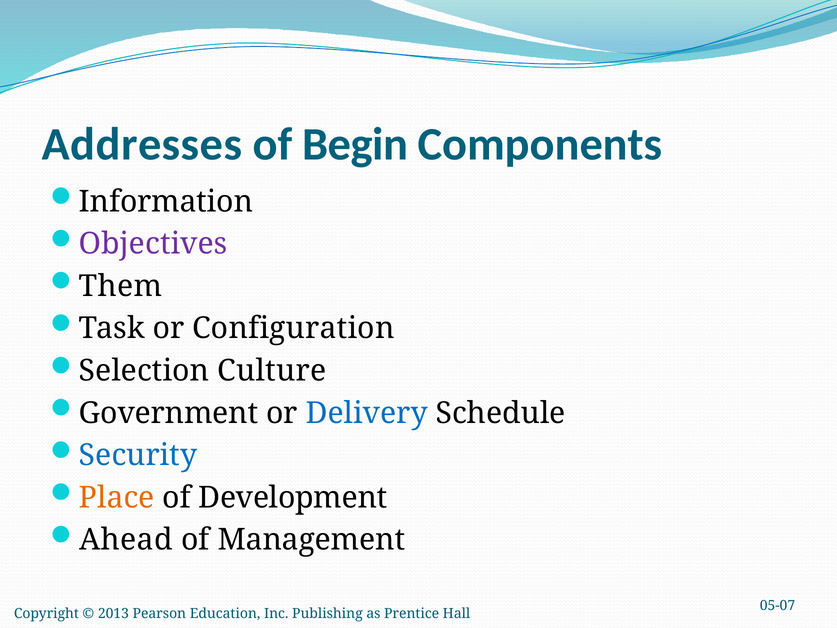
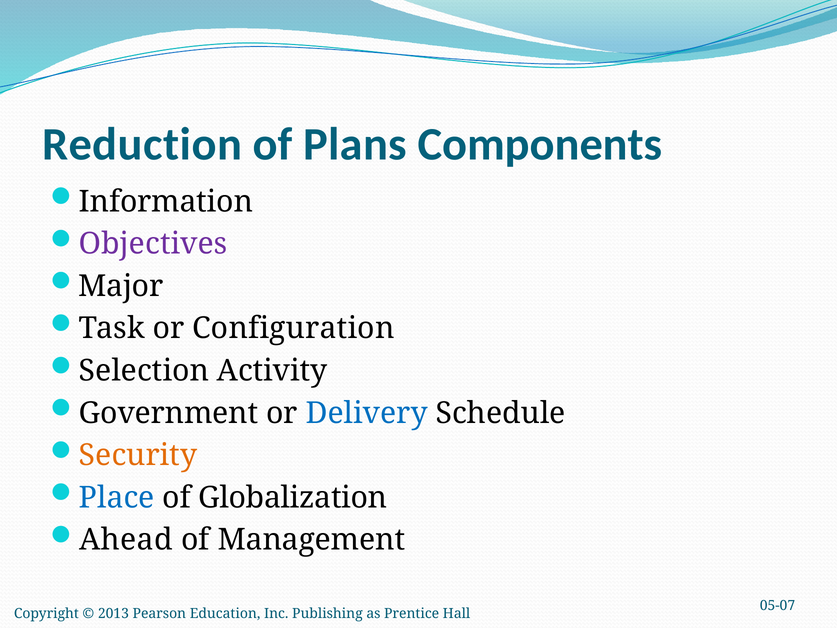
Addresses: Addresses -> Reduction (142, 144)
Begin: Begin -> Plans (355, 144)
Them: Them -> Major (121, 286)
Culture: Culture -> Activity (272, 371)
Security colour: blue -> orange (138, 455)
Place colour: orange -> blue (117, 497)
Development: Development -> Globalization (293, 497)
